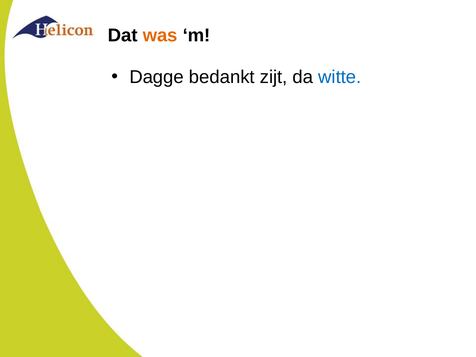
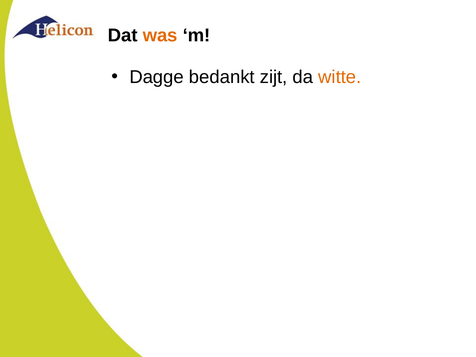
witte colour: blue -> orange (340, 77)
